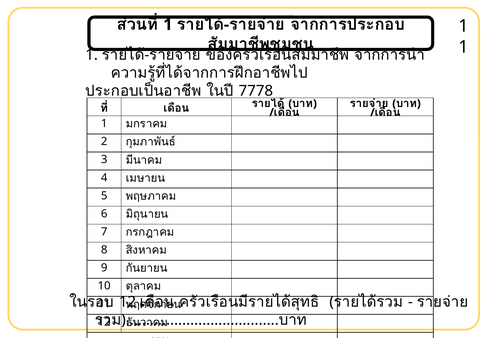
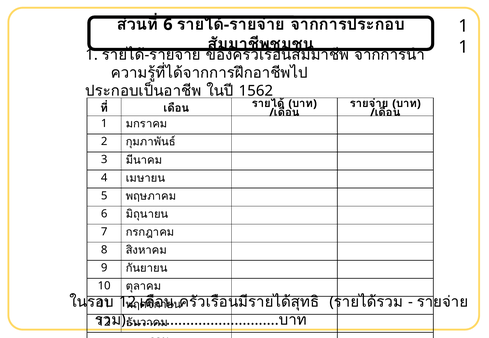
1: 1 -> 6 (168, 25)
7778: 7778 -> 1562 (256, 91)
